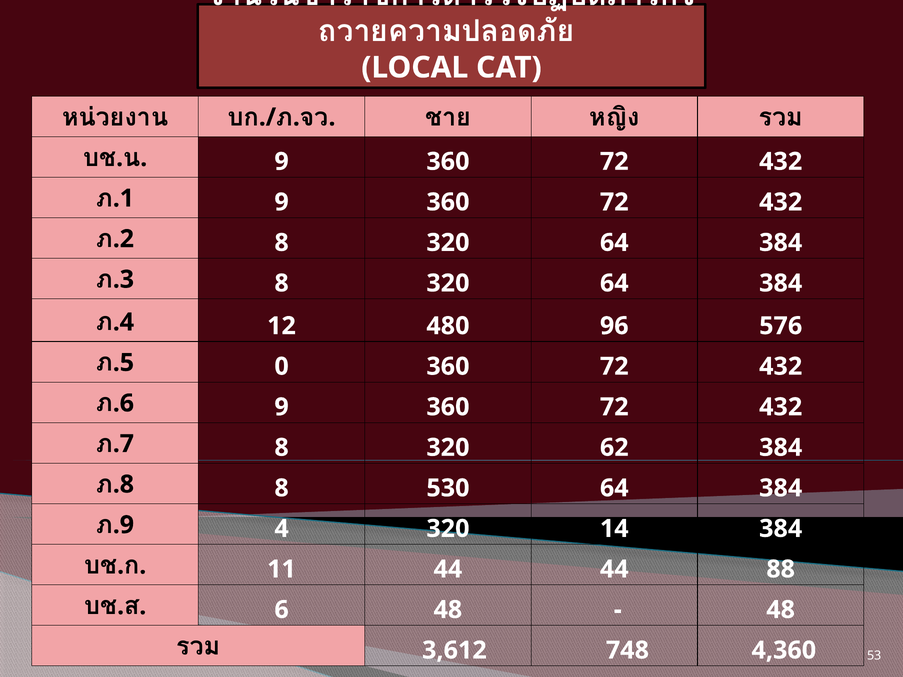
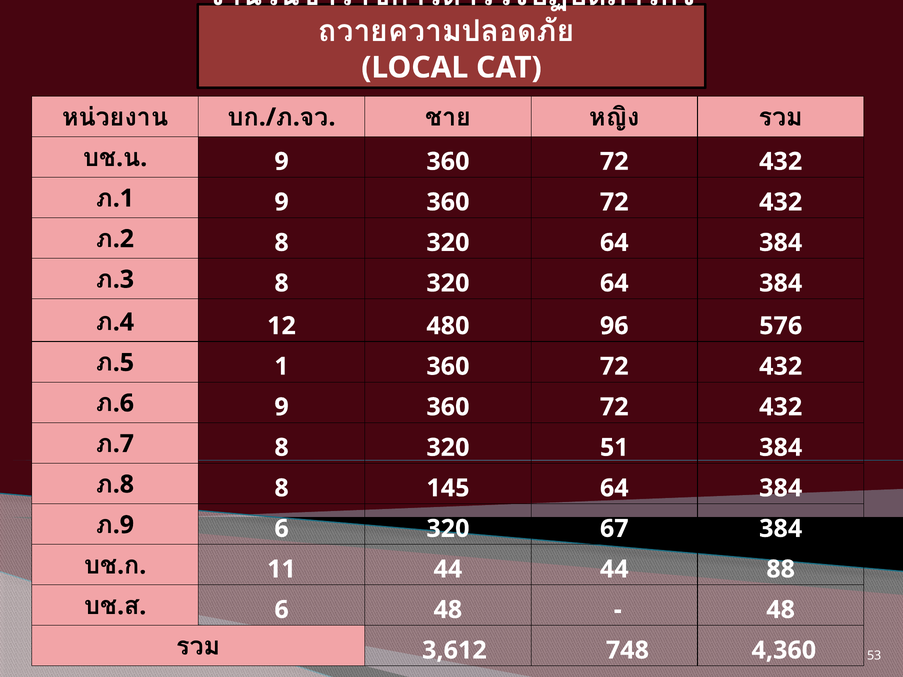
0: 0 -> 1 (282, 367)
62: 62 -> 51 (614, 448)
530: 530 -> 145 (448, 488)
4: 4 -> 6 (282, 529)
14: 14 -> 67 (614, 529)
